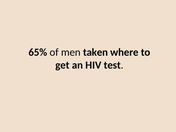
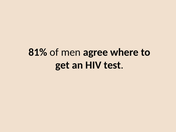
65%: 65% -> 81% (38, 52)
taken: taken -> agree (95, 52)
